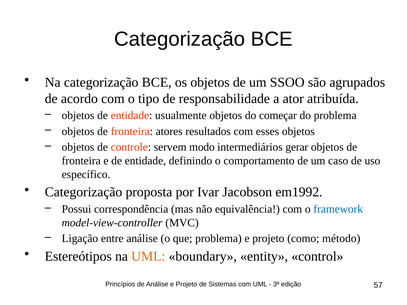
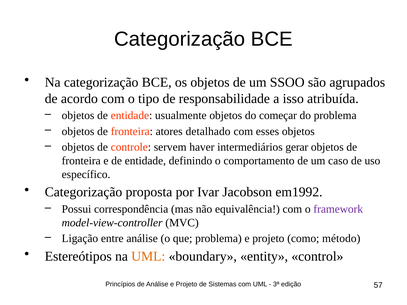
ator: ator -> isso (293, 99)
resultados: resultados -> detalhado (208, 131)
modo: modo -> haver (202, 147)
framework colour: blue -> purple (338, 209)
